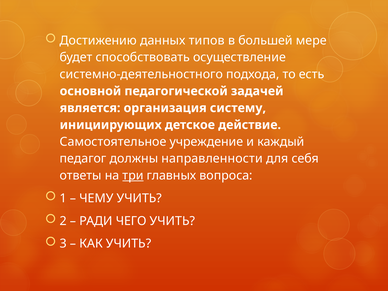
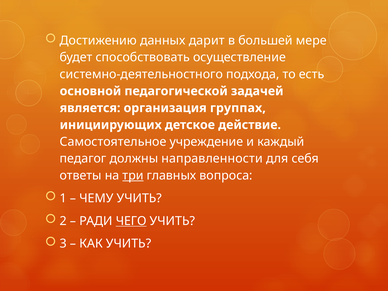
типов: типов -> дарит (207, 40)
систему: систему -> группах (238, 108)
ЧЕГО underline: none -> present (131, 221)
